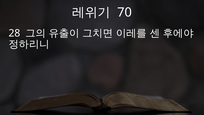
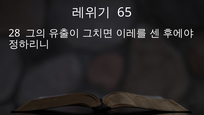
70: 70 -> 65 (125, 12)
